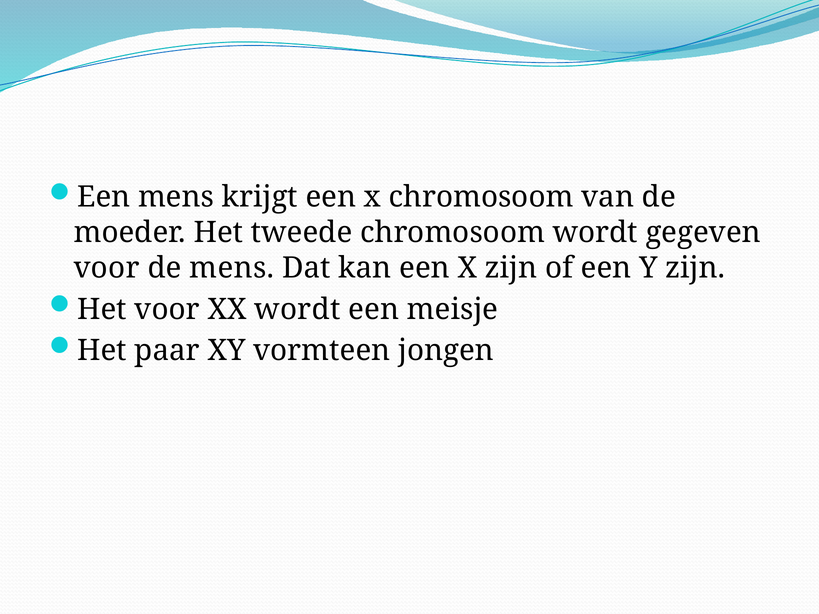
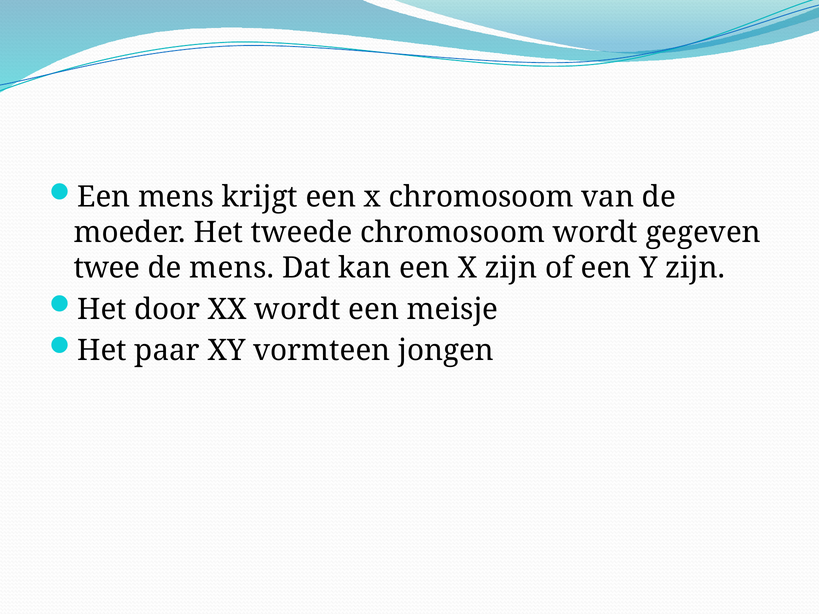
voor: voor -> twee (107, 268)
Het voor: voor -> door (167, 309)
